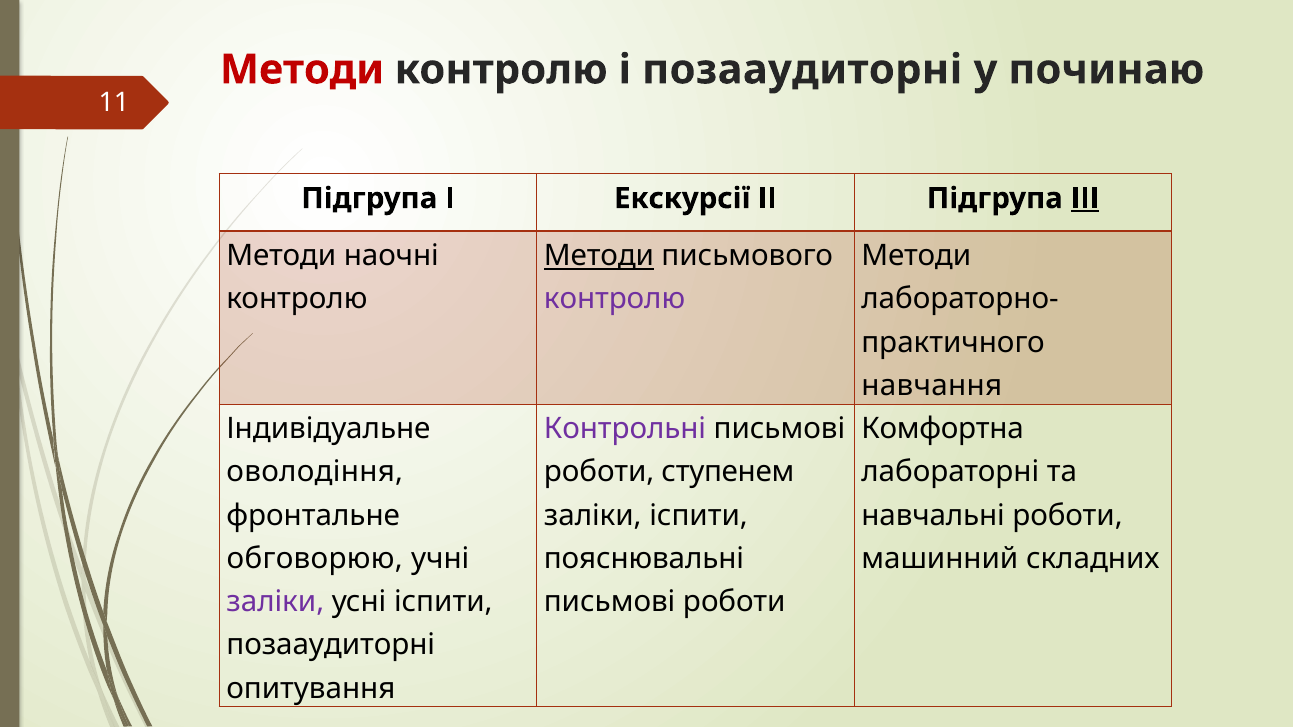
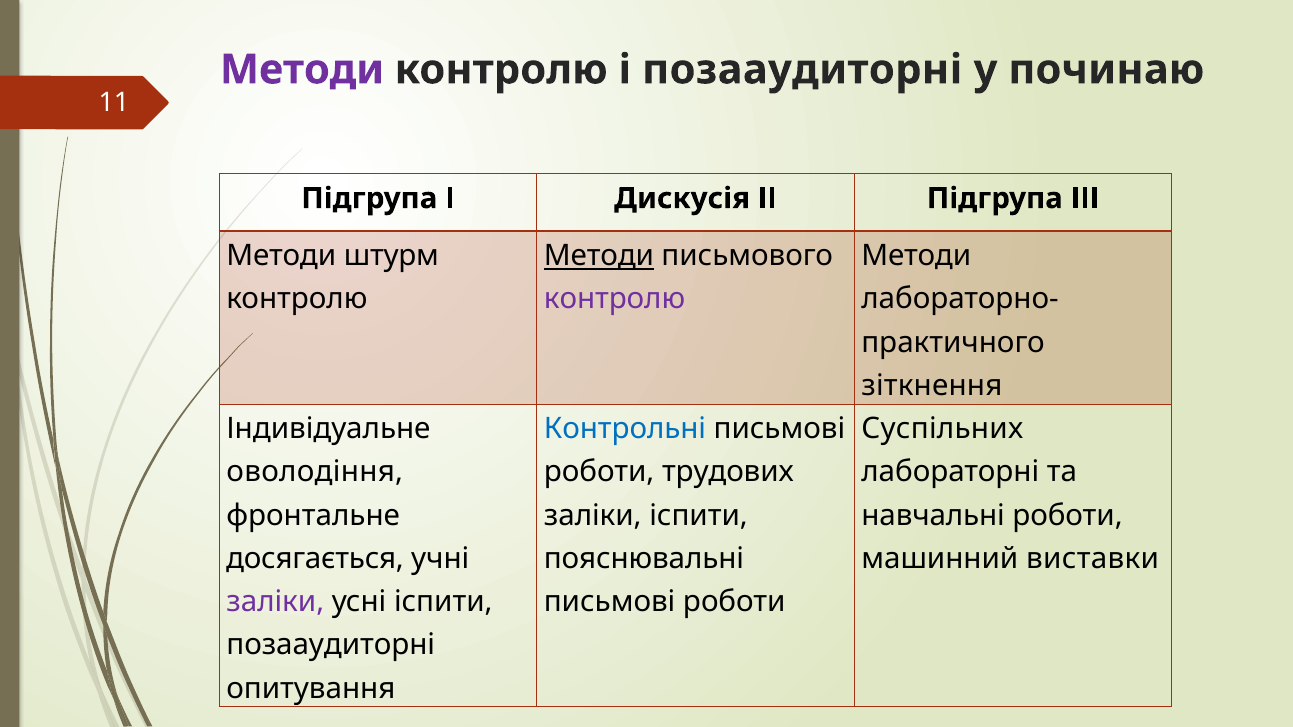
Методи colour: red -> purple (302, 70)
Екскурсії: Екскурсії -> Дискусія (682, 198)
ІІІ underline: present -> none (1085, 198)
наочні: наочні -> штурм (391, 256)
навчання: навчання -> зіткнення (932, 386)
Контрольні colour: purple -> blue (625, 429)
Комфортна: Комфортна -> Суспільних (942, 429)
ступенем: ступенем -> трудових (728, 472)
обговорюю: обговорюю -> досягається (315, 559)
складних: складних -> виставки (1093, 559)
